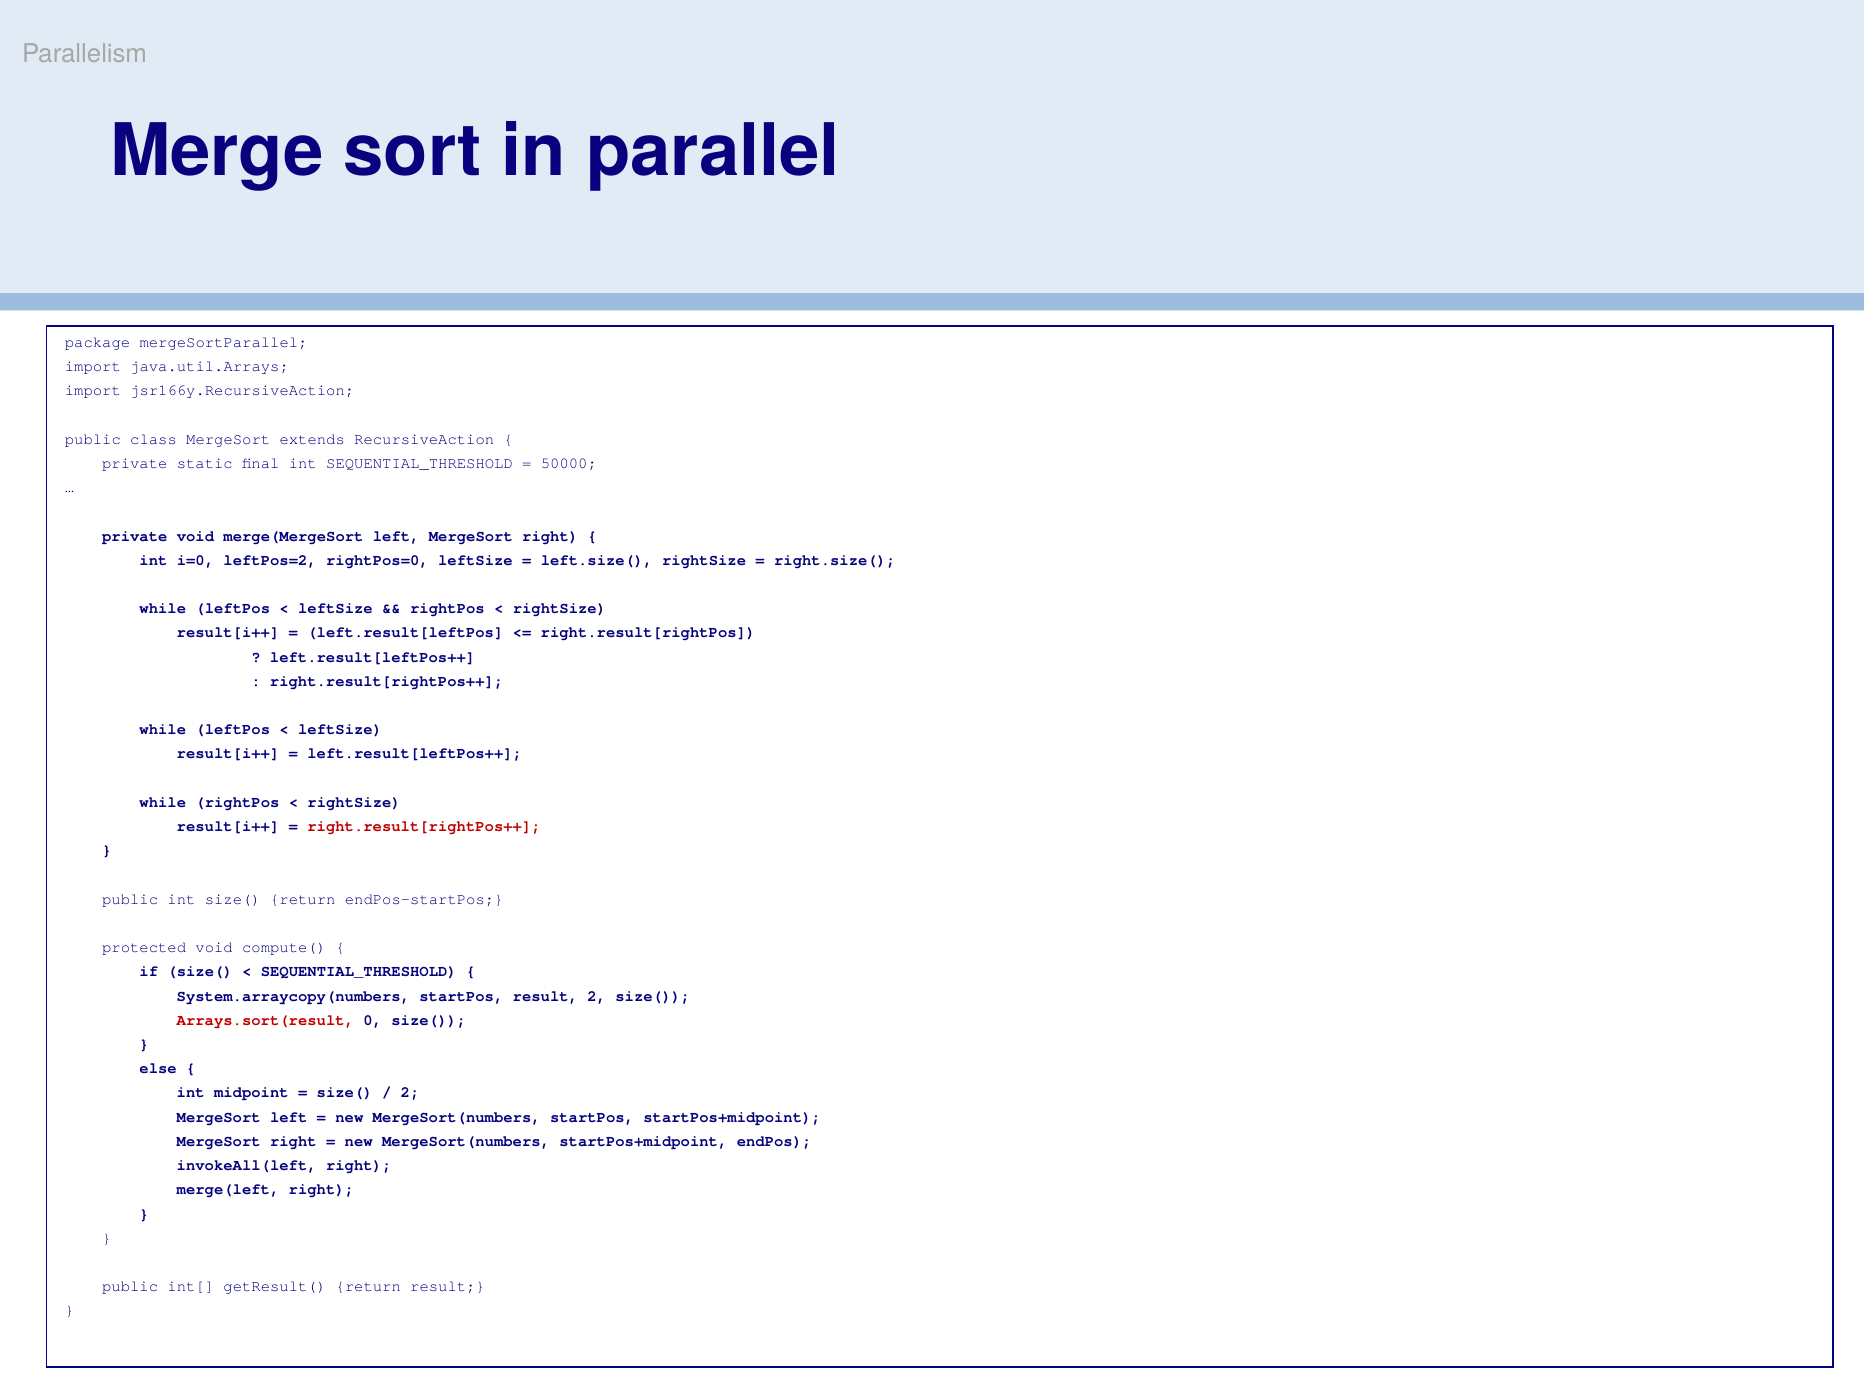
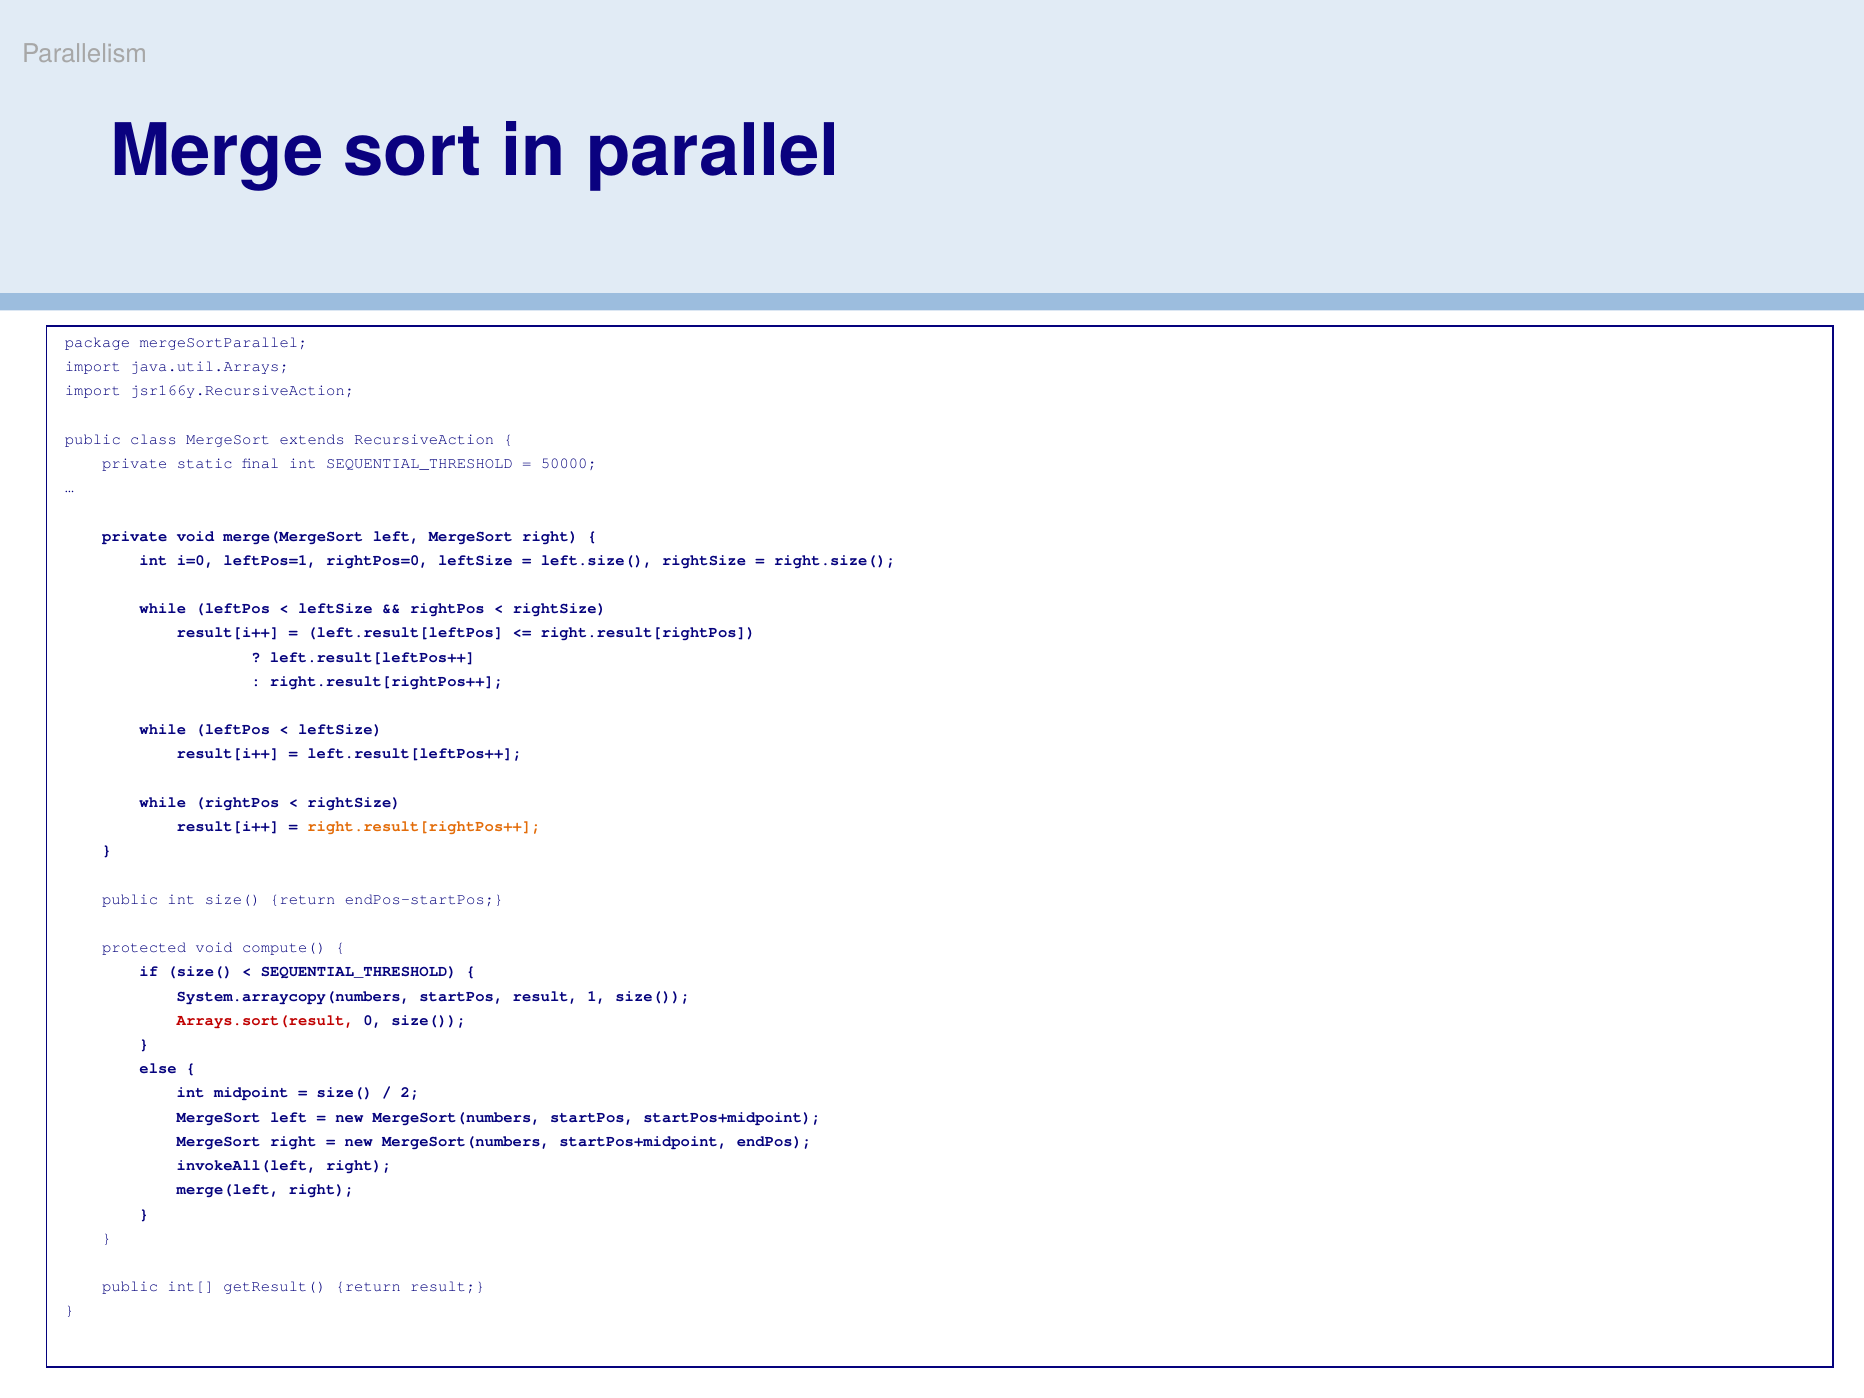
leftPos=2: leftPos=2 -> leftPos=1 (270, 560)
right.result[rightPos++ colour: red -> orange (424, 826)
result 2: 2 -> 1 (597, 996)
